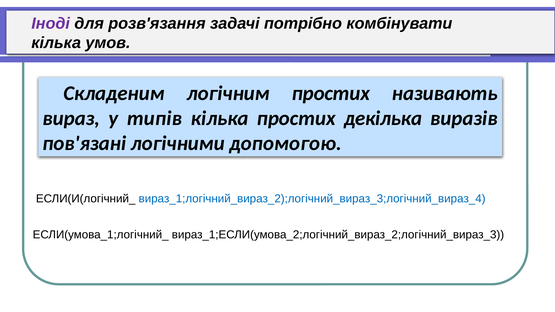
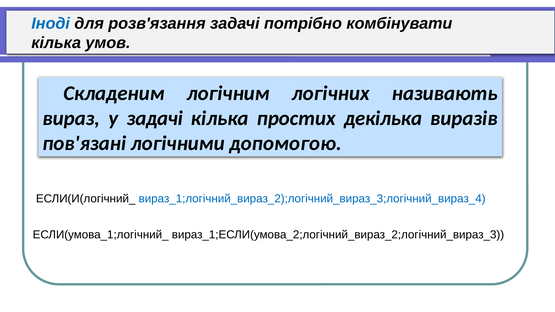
Іноді colour: purple -> blue (51, 24)
логічним простих: простих -> логічних (331, 93)
у типів: типів -> задачі (155, 118)
